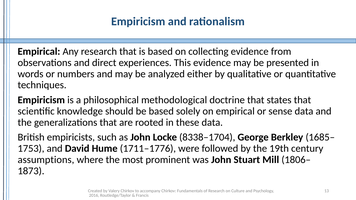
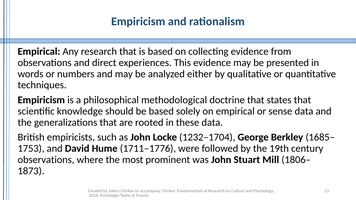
8338–1704: 8338–1704 -> 1232–1704 (207, 137)
assumptions: assumptions -> observations (46, 160)
